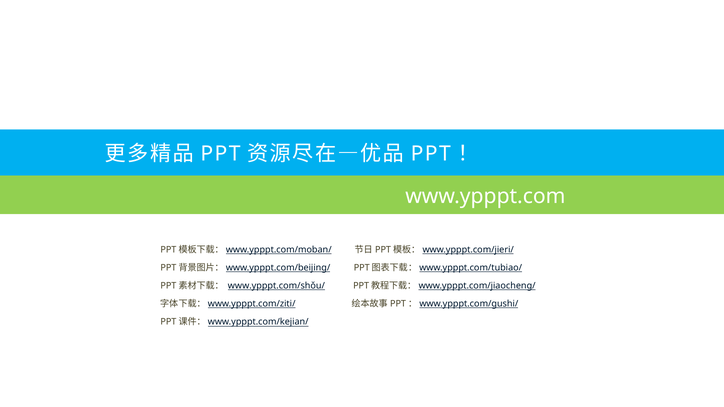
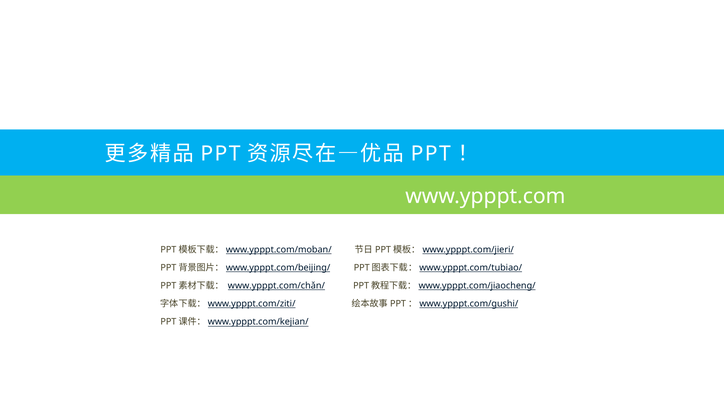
www.ypppt.com/shǒu/: www.ypppt.com/shǒu/ -> www.ypppt.com/chǎn/ (276, 286)
